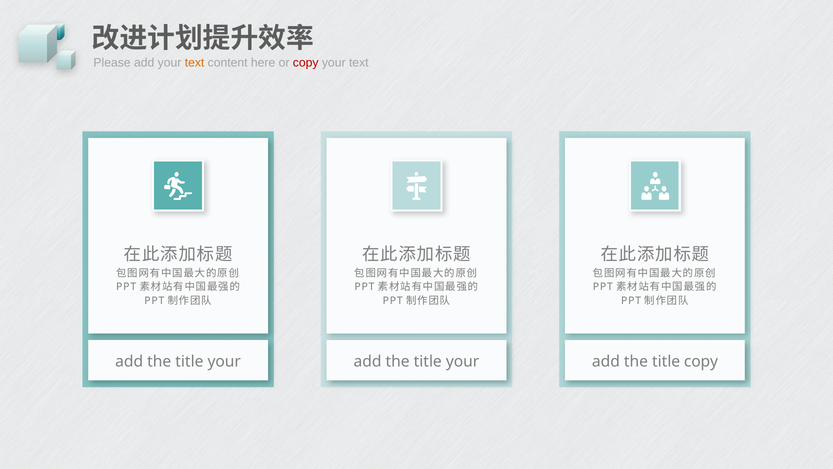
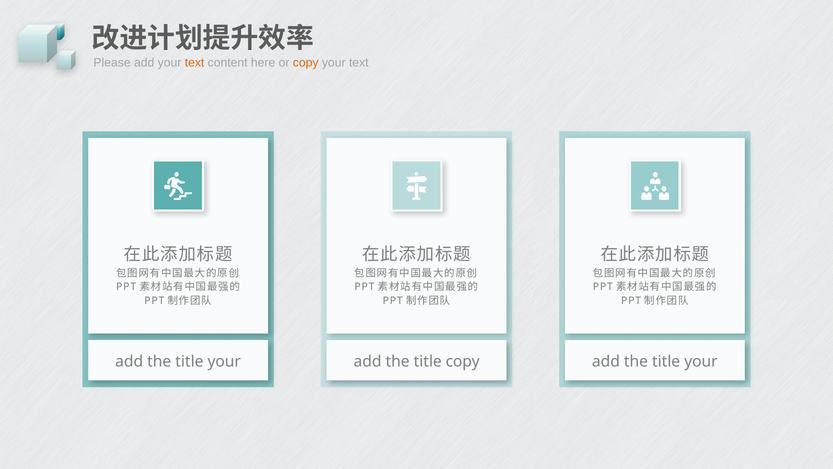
copy colour: red -> orange (306, 63)
your: your -> copy (463, 361)
copy: copy -> your (701, 361)
